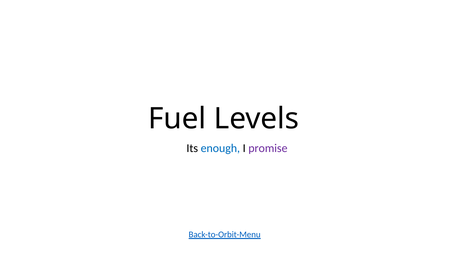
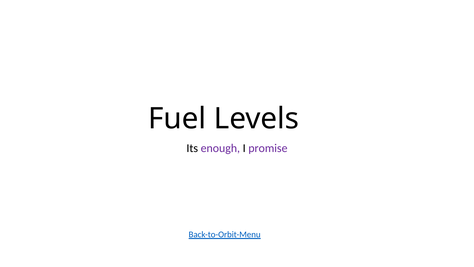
enough colour: blue -> purple (220, 148)
